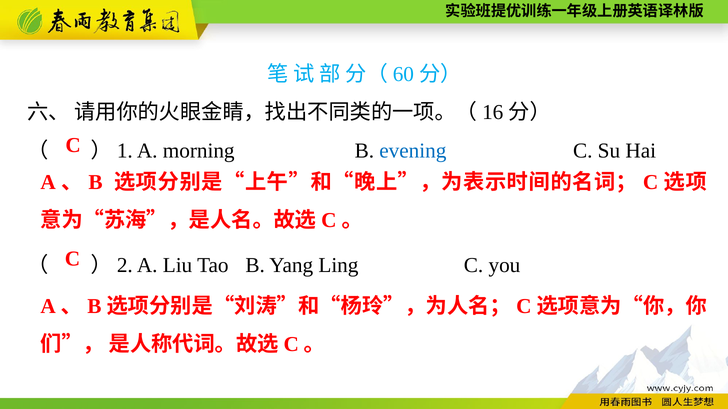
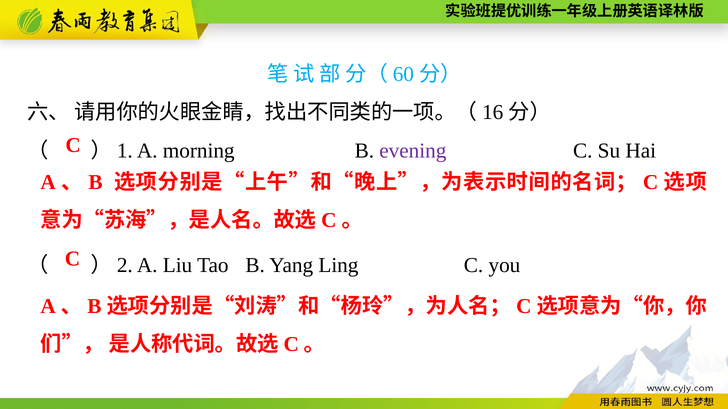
evening colour: blue -> purple (413, 151)
